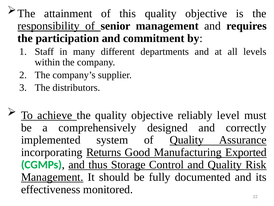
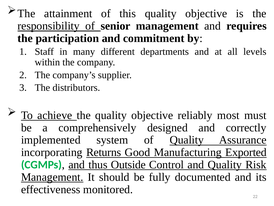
level: level -> most (228, 115)
Storage: Storage -> Outside (128, 164)
